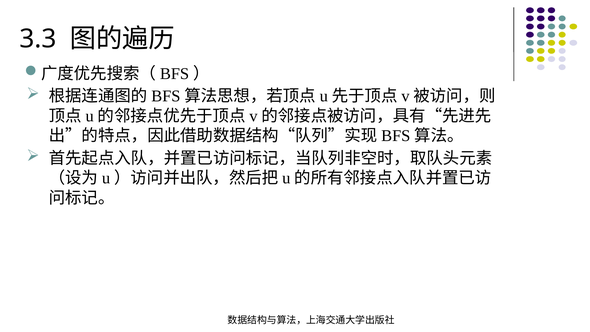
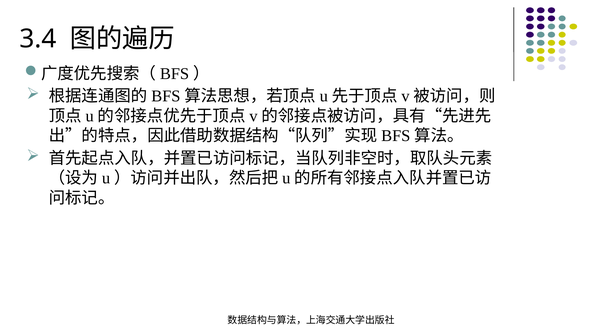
3.3: 3.3 -> 3.4 (38, 39)
